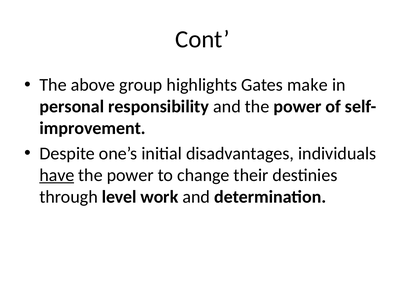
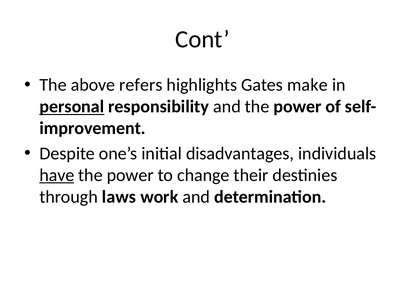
group: group -> refers (141, 85)
personal underline: none -> present (72, 107)
level: level -> laws (119, 197)
